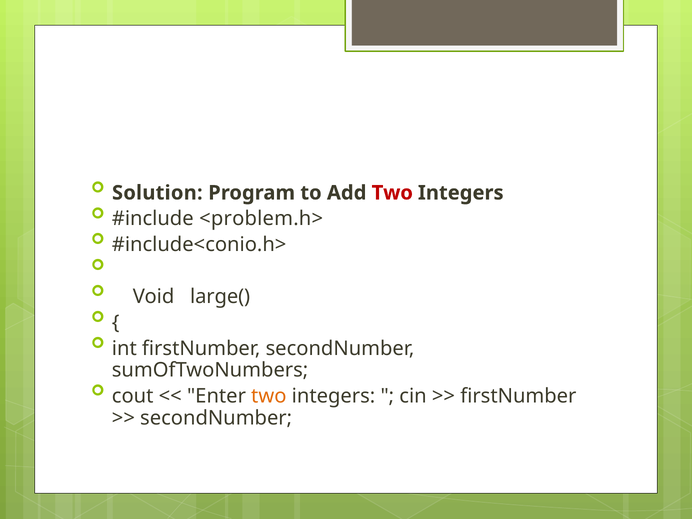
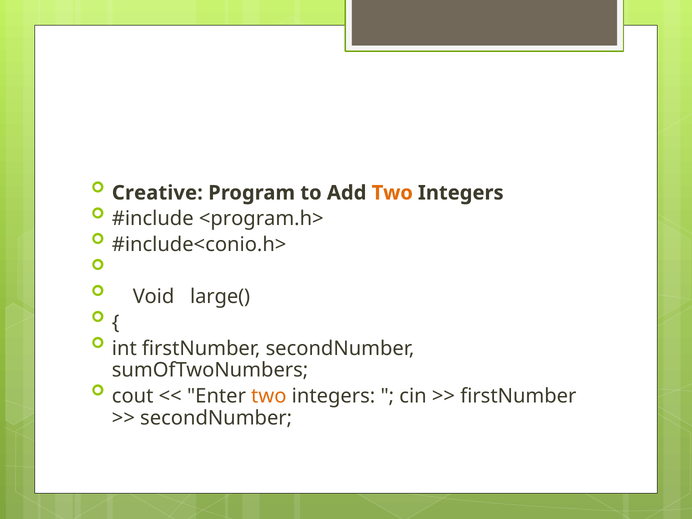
Solution: Solution -> Creative (157, 193)
Two colour: red -> orange (392, 193)
<problem.h>: <problem.h> -> <program.h> (261, 219)
